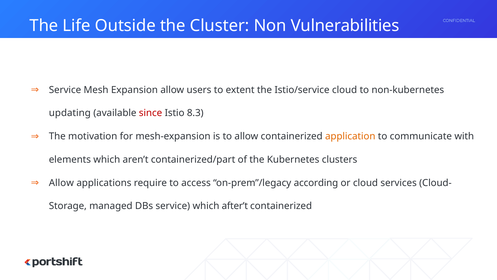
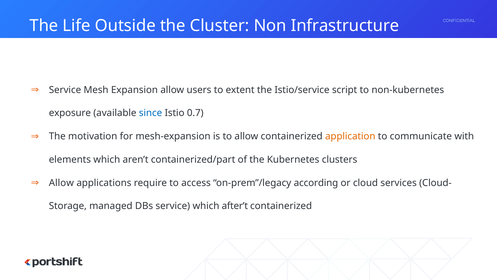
Vulnerabilities: Vulnerabilities -> Infrastructure (345, 26)
Istio/service cloud: cloud -> script (345, 90)
updating: updating -> exposure (70, 113)
since colour: red -> blue (151, 113)
8.3: 8.3 -> 0.7 (195, 113)
